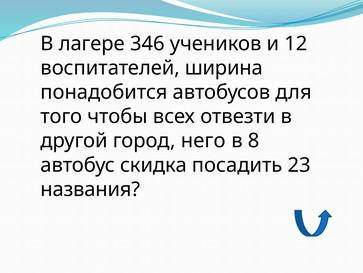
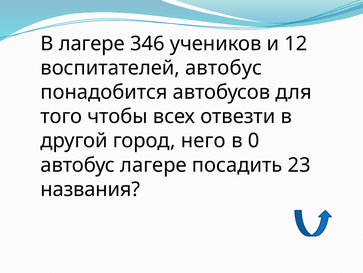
воспитателей ширина: ширина -> автобус (224, 68)
8: 8 -> 0 (254, 140)
автобус скидка: скидка -> лагере (153, 165)
